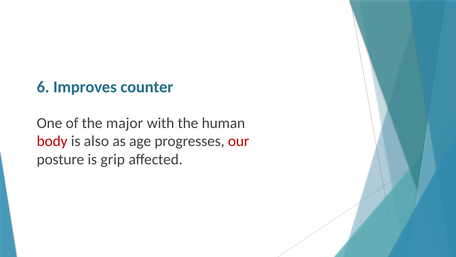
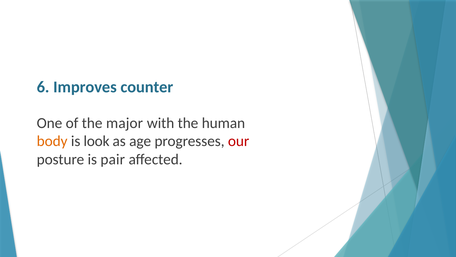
body colour: red -> orange (52, 141)
also: also -> look (97, 141)
grip: grip -> pair (113, 159)
